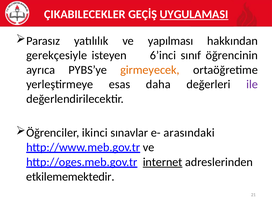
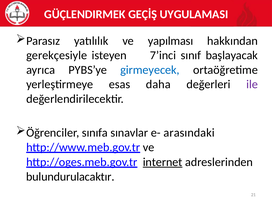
ÇIKABILECEKLER: ÇIKABILECEKLER -> GÜÇLENDIRMEK (85, 14)
UYGULAMASI underline: present -> none (194, 14)
6’inci: 6’inci -> 7’inci (163, 55)
öğrencinin: öğrencinin -> başlayacak (232, 55)
girmeyecek colour: orange -> blue (150, 70)
ikinci: ikinci -> sınıfa (95, 133)
etkilememektedir: etkilememektedir -> bulundurulacaktır (70, 177)
